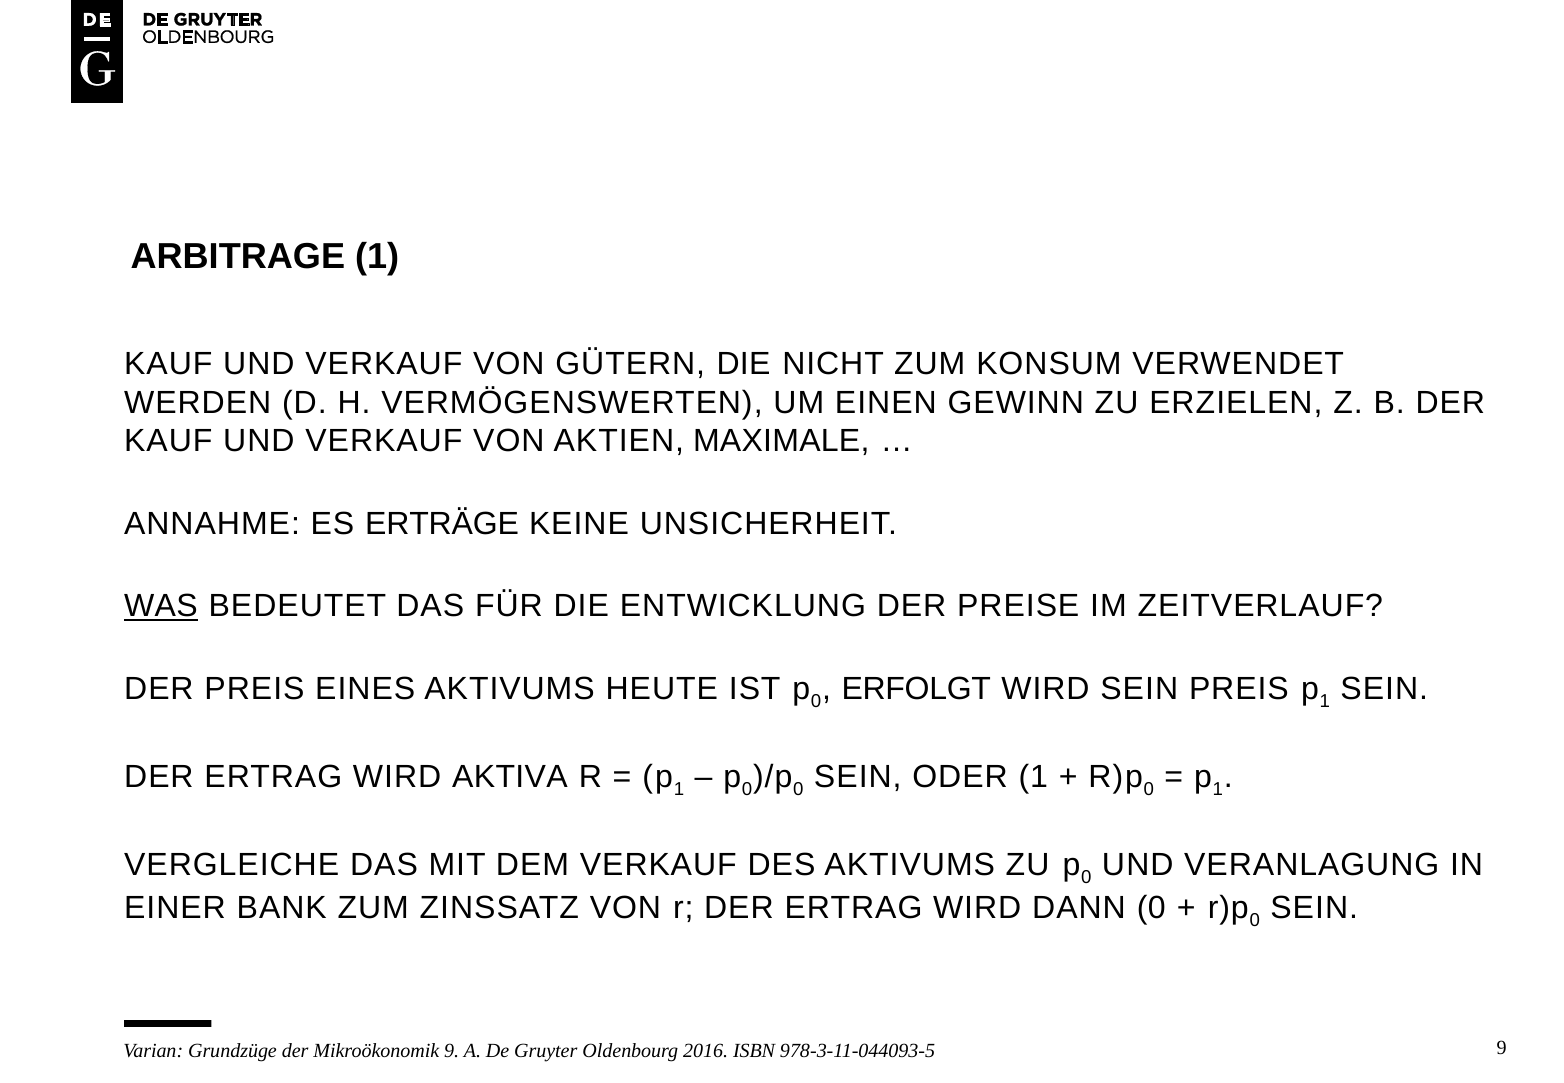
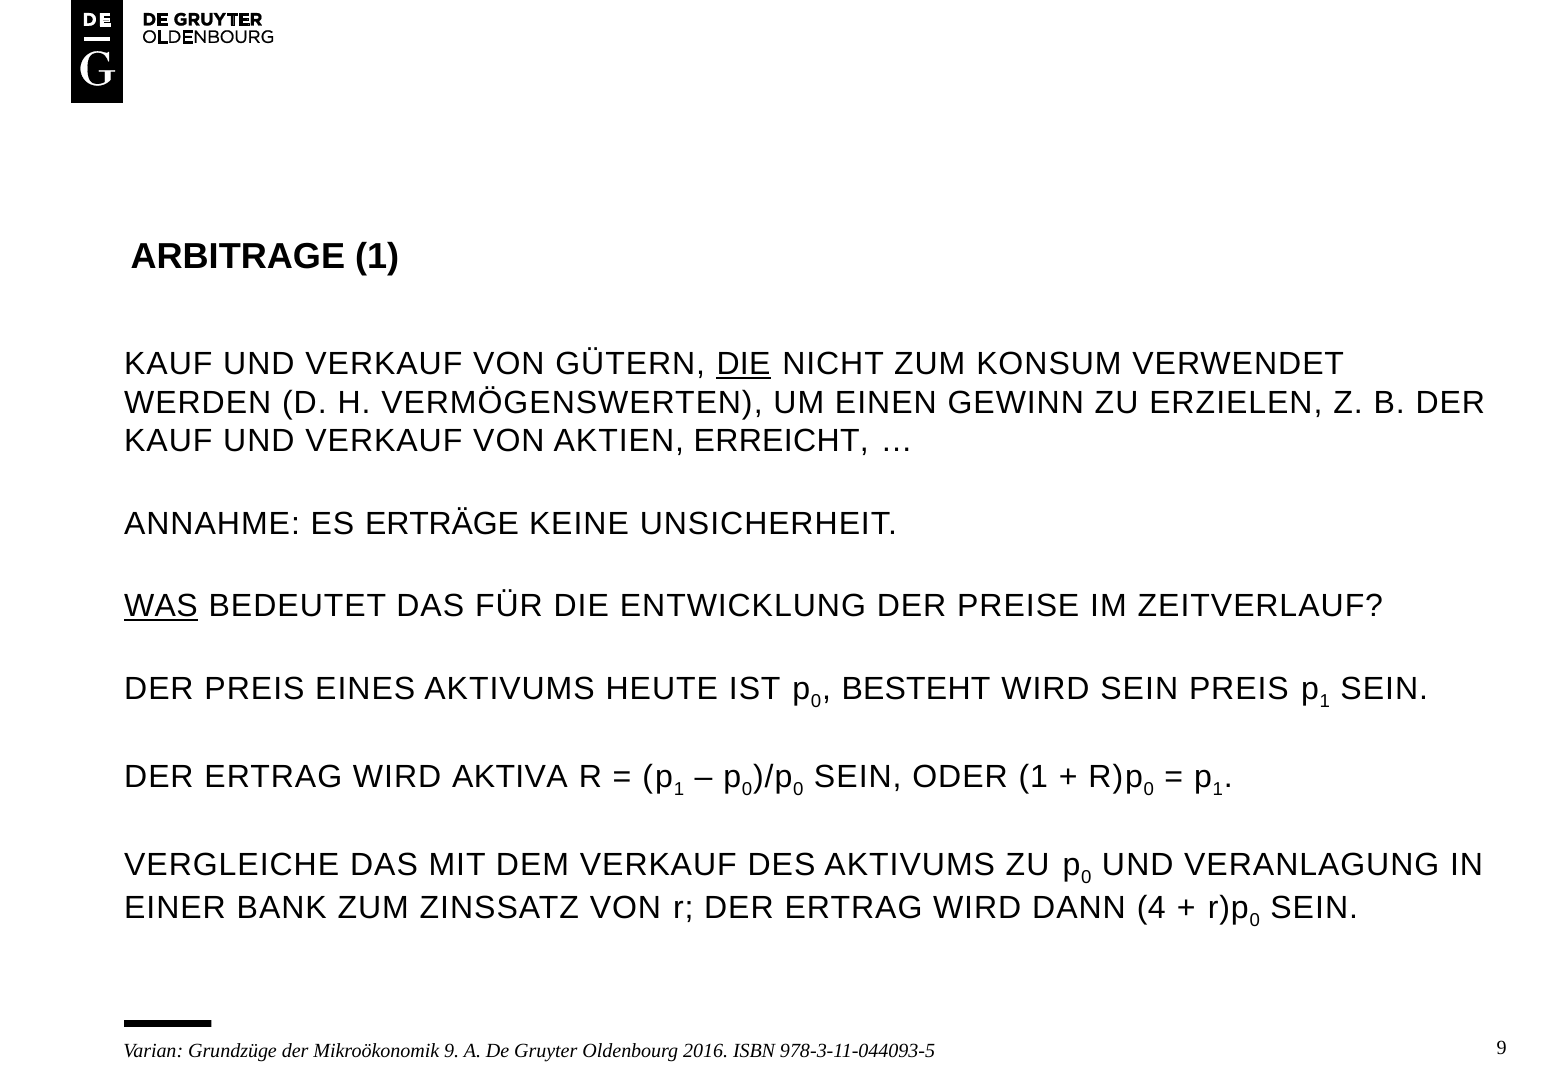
DIE underline: none -> present (744, 364)
MAXIMALE: MAXIMALE -> ERREICHT (781, 441)
ERFOLGT: ERFOLGT -> BESTEHT (916, 689)
DANN 0: 0 -> 4 (1151, 908)
